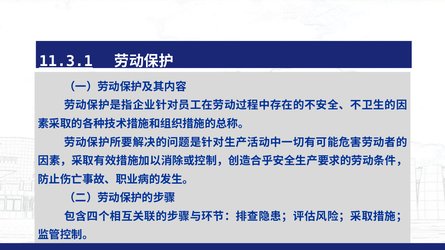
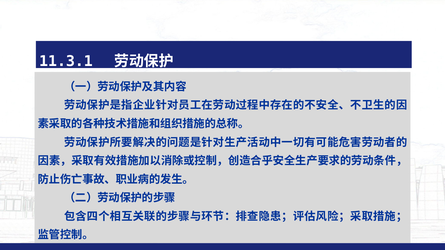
11.3.1 underline: present -> none (66, 61)
